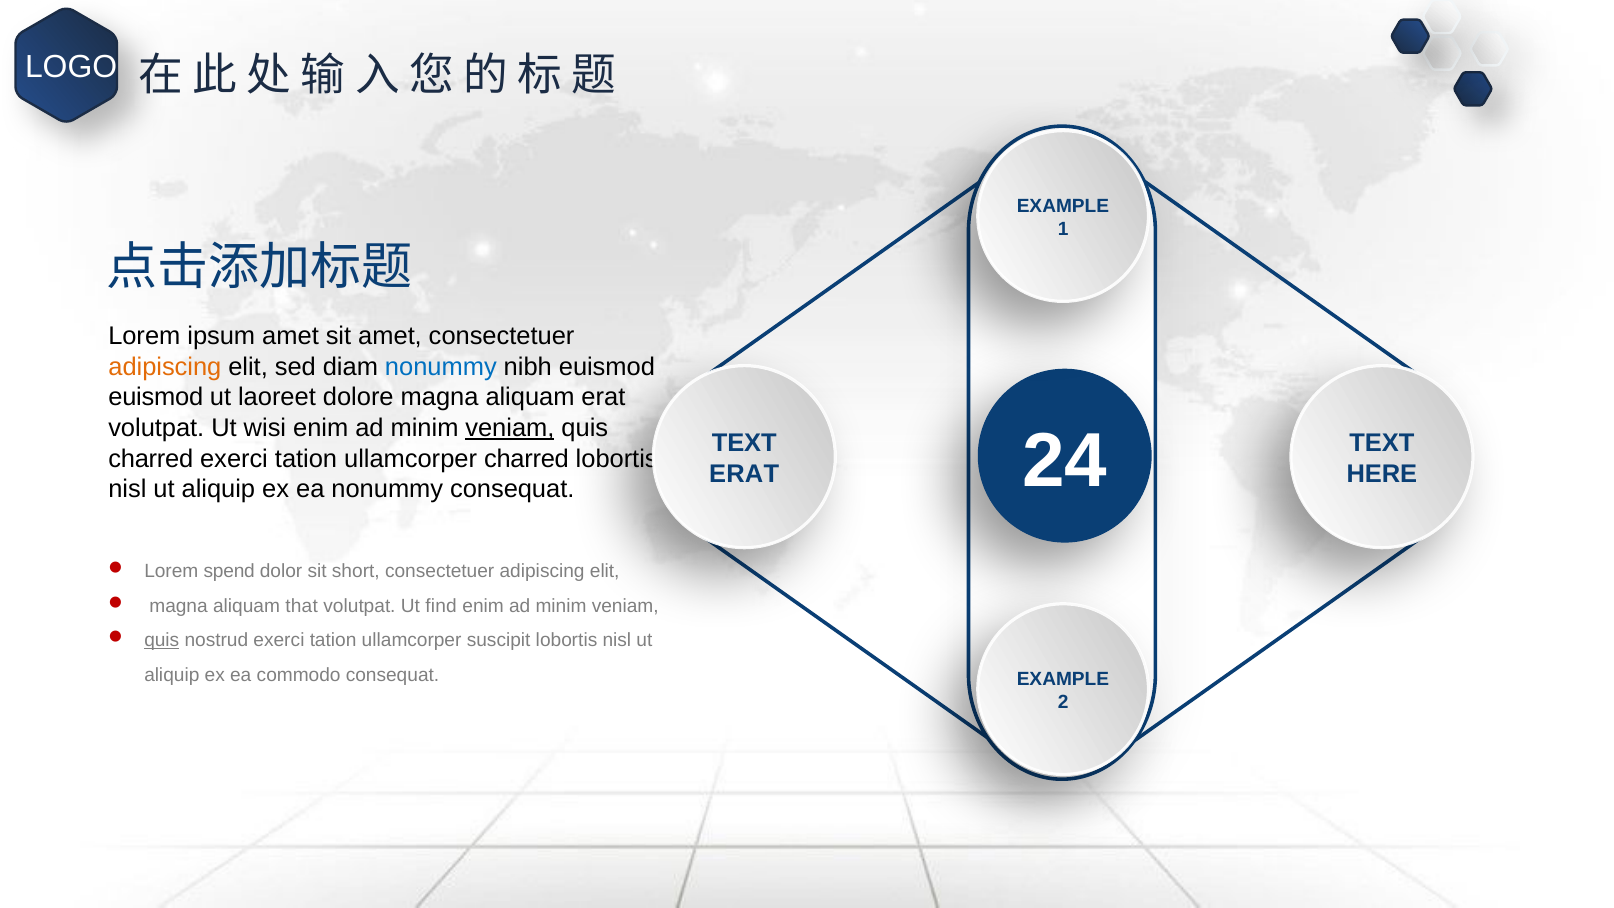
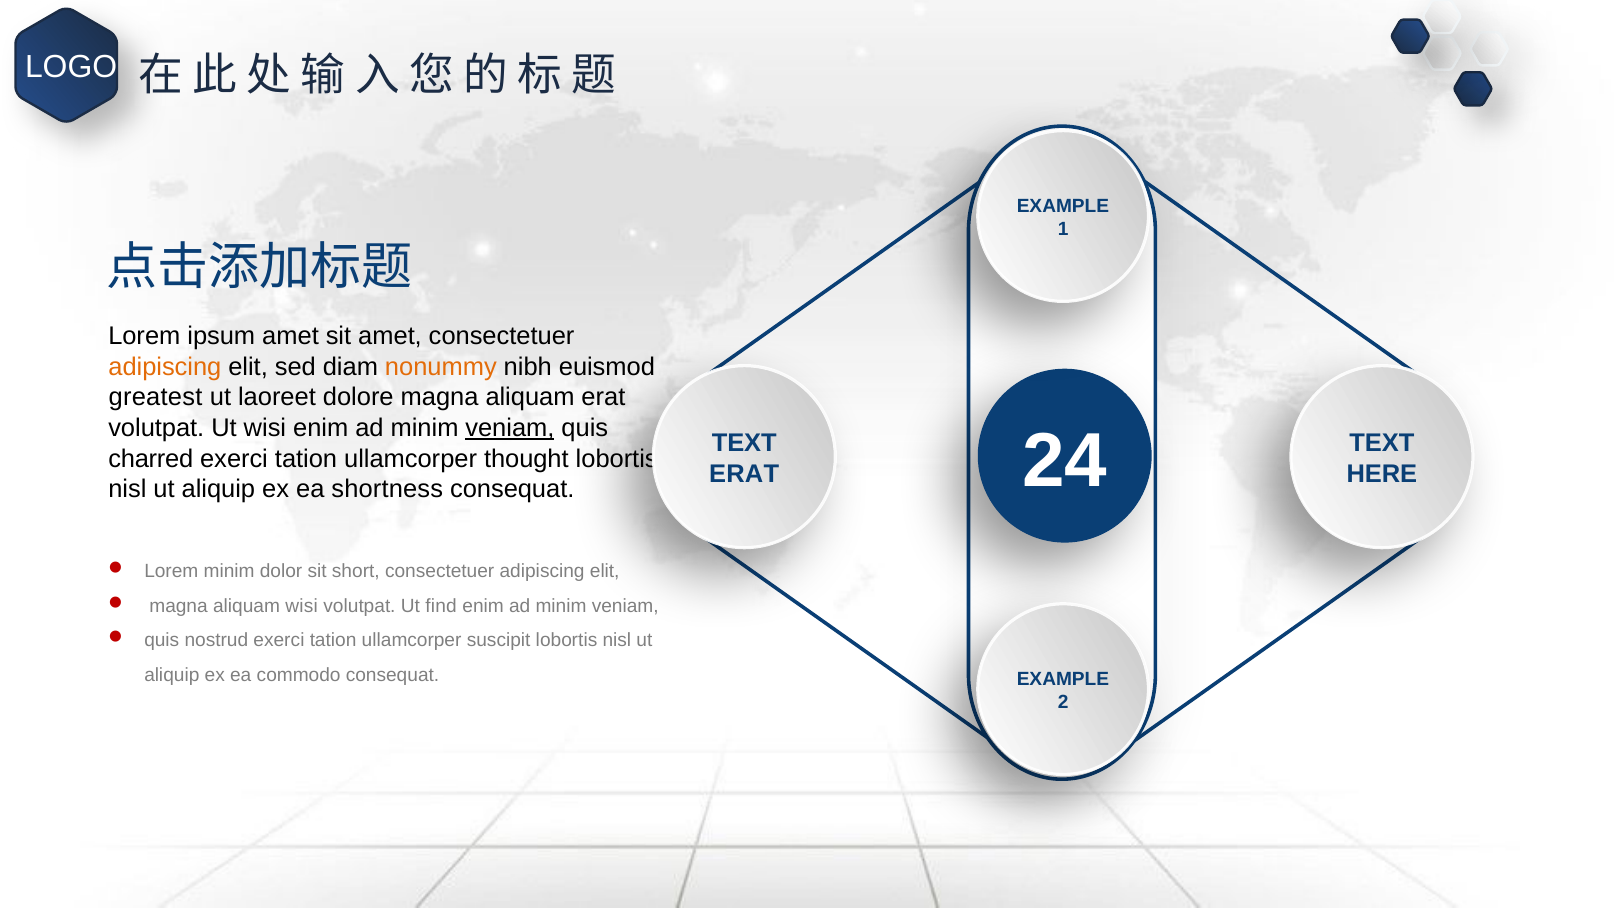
nonummy colour: blue -> orange (441, 367)
euismod: euismod -> greatest (156, 397)
ullamcorper charred: charred -> thought (526, 459)
ea nonummy: nonummy -> shortness (387, 489)
Lorem spend: spend -> minim (229, 571)
aliquam that: that -> wisi (302, 606)
quis underline: present -> none (162, 640)
